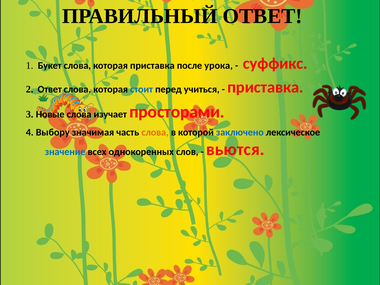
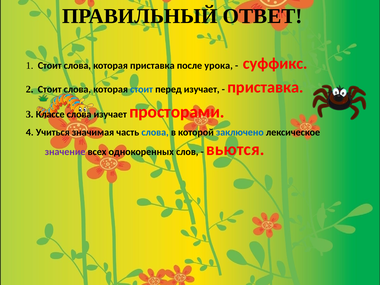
1 Букет: Букет -> Стоит (50, 66)
2 Ответ: Ответ -> Стоит (50, 89)
перед учиться: учиться -> изучает (202, 89)
Новые: Новые -> Классе (50, 114)
Выбору: Выбору -> Учиться (53, 132)
слова colour: orange -> blue (155, 132)
значение colour: blue -> purple (65, 152)
